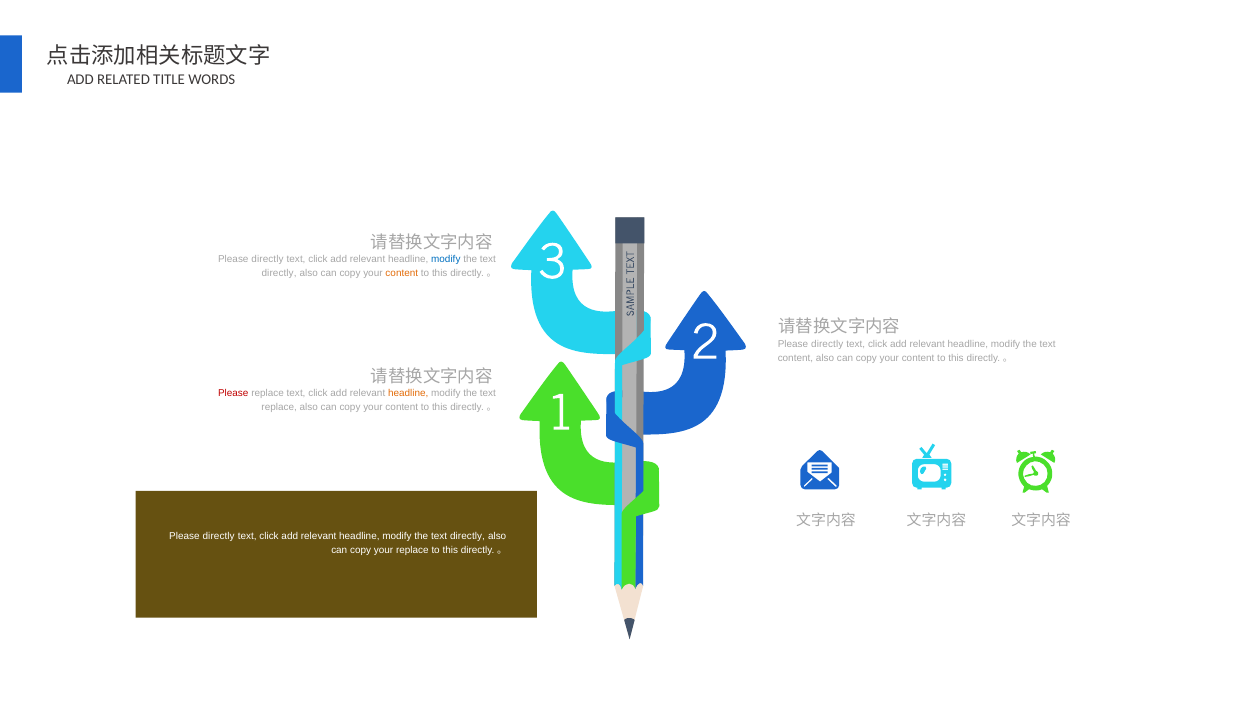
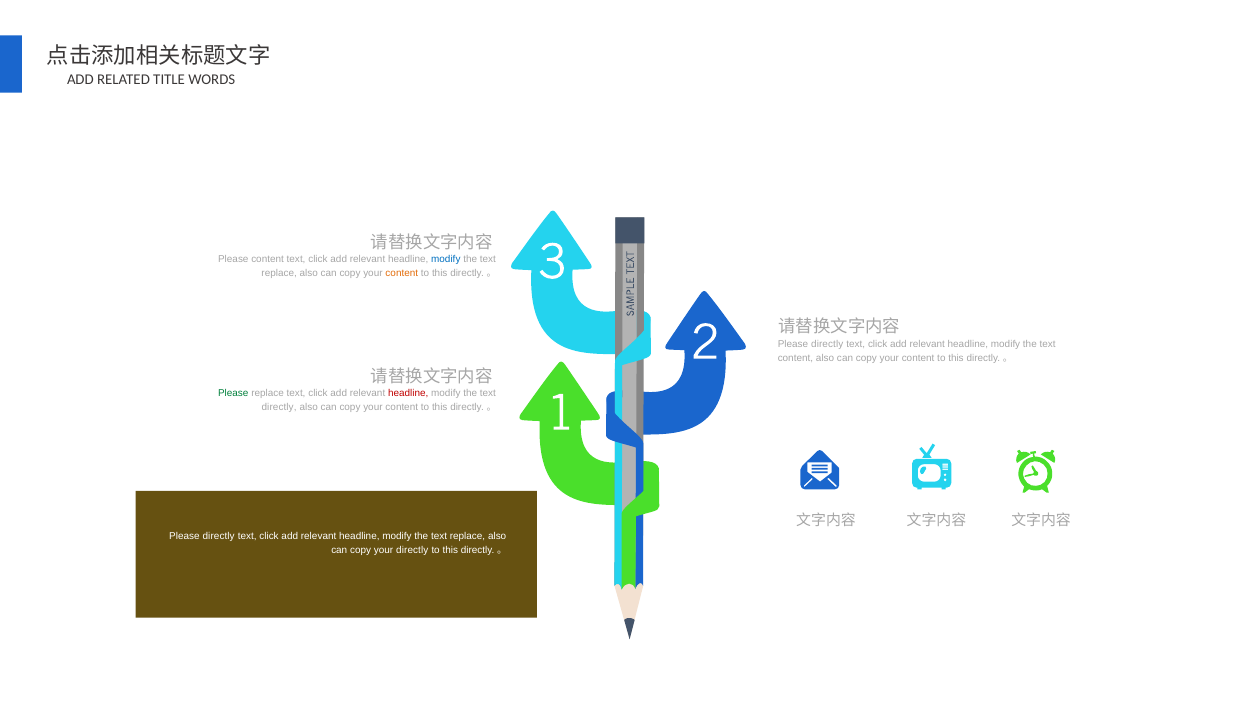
directly: directly -> content (268, 259)
directly: directly -> replace (279, 273)
Please colour: red -> green (233, 393)
headline colour: orange -> red (408, 393)
replace: replace -> directly (279, 407)
directly: directly -> replace (468, 536)
your replace: replace -> directly (412, 551)
